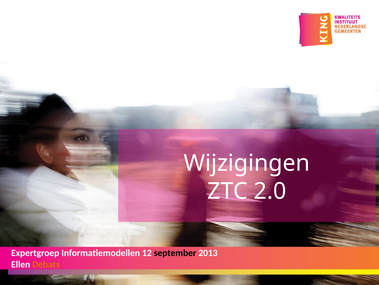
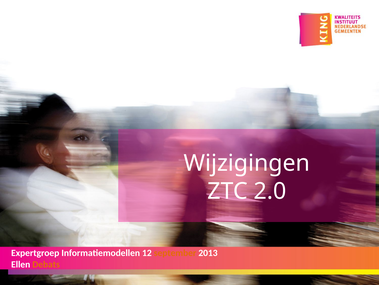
september colour: black -> orange (175, 252)
